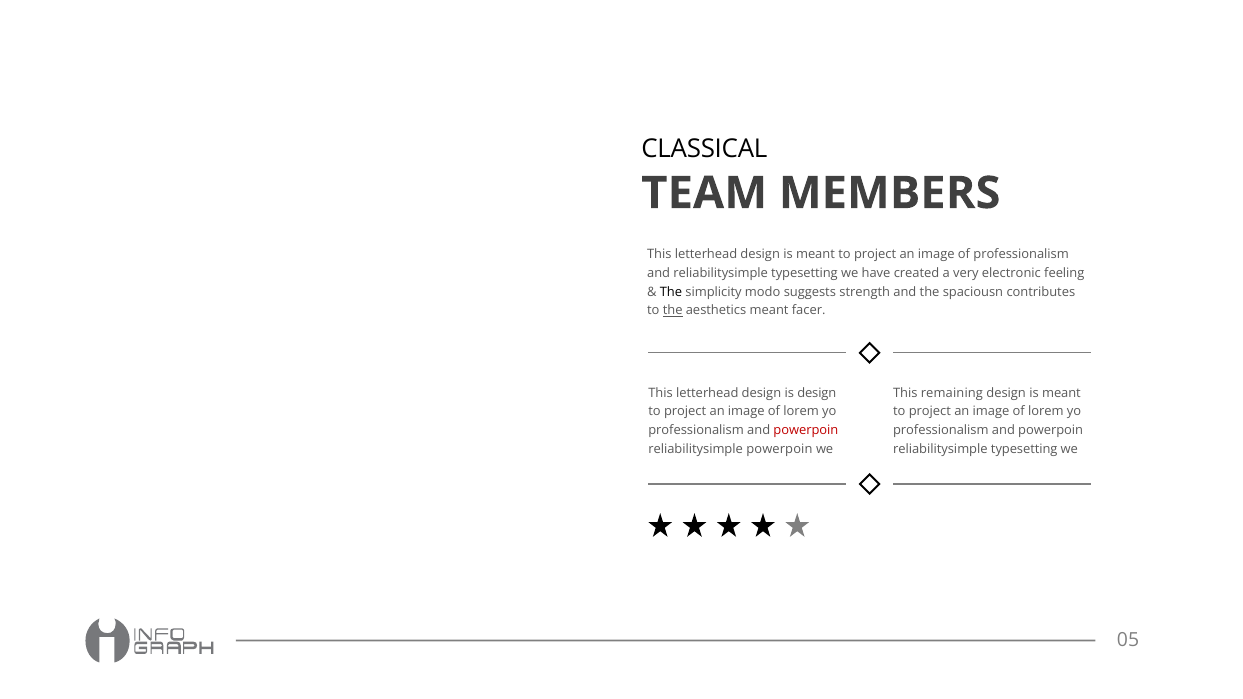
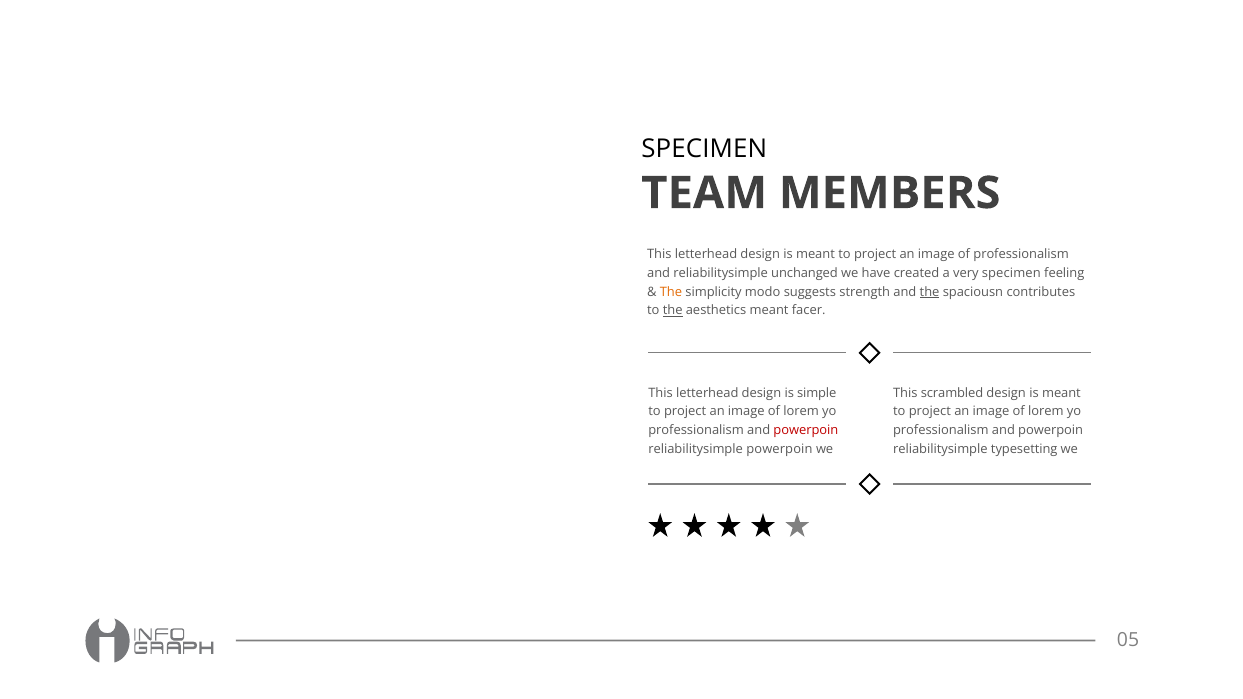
CLASSICAL: CLASSICAL -> SPECIMEN (704, 149)
and reliabilitysimple typesetting: typesetting -> unchanged (805, 273)
very electronic: electronic -> specimen (1011, 273)
The colour: black -> orange (671, 292)
the underline: none -> present (930, 292)
is design: design -> simple (817, 393)
remaining: remaining -> scrambled (952, 393)
